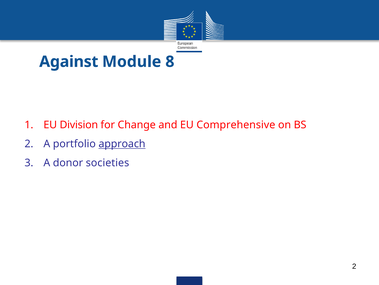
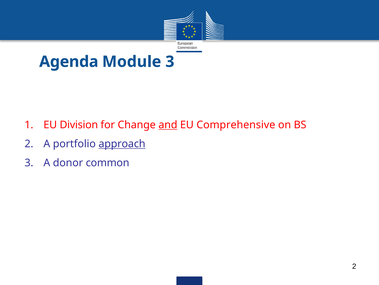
Against: Against -> Agenda (69, 62)
Module 8: 8 -> 3 (170, 62)
and underline: none -> present (168, 125)
societies: societies -> common (108, 162)
